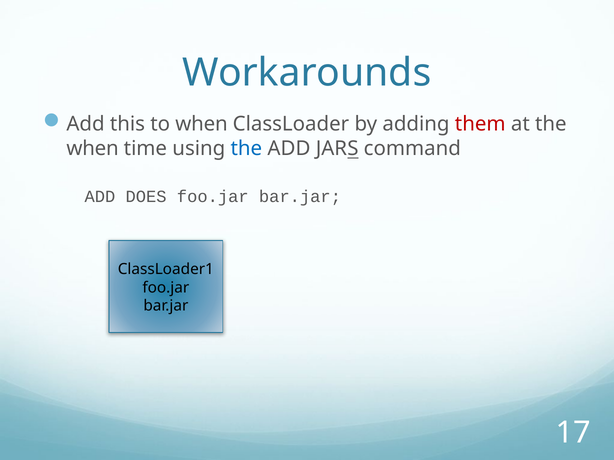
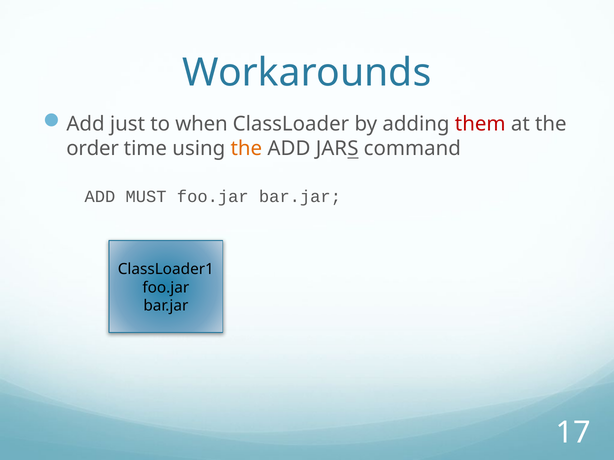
this: this -> just (128, 124)
when: when -> order (93, 149)
the colour: blue -> orange (246, 149)
DOES: DOES -> MUST (146, 197)
